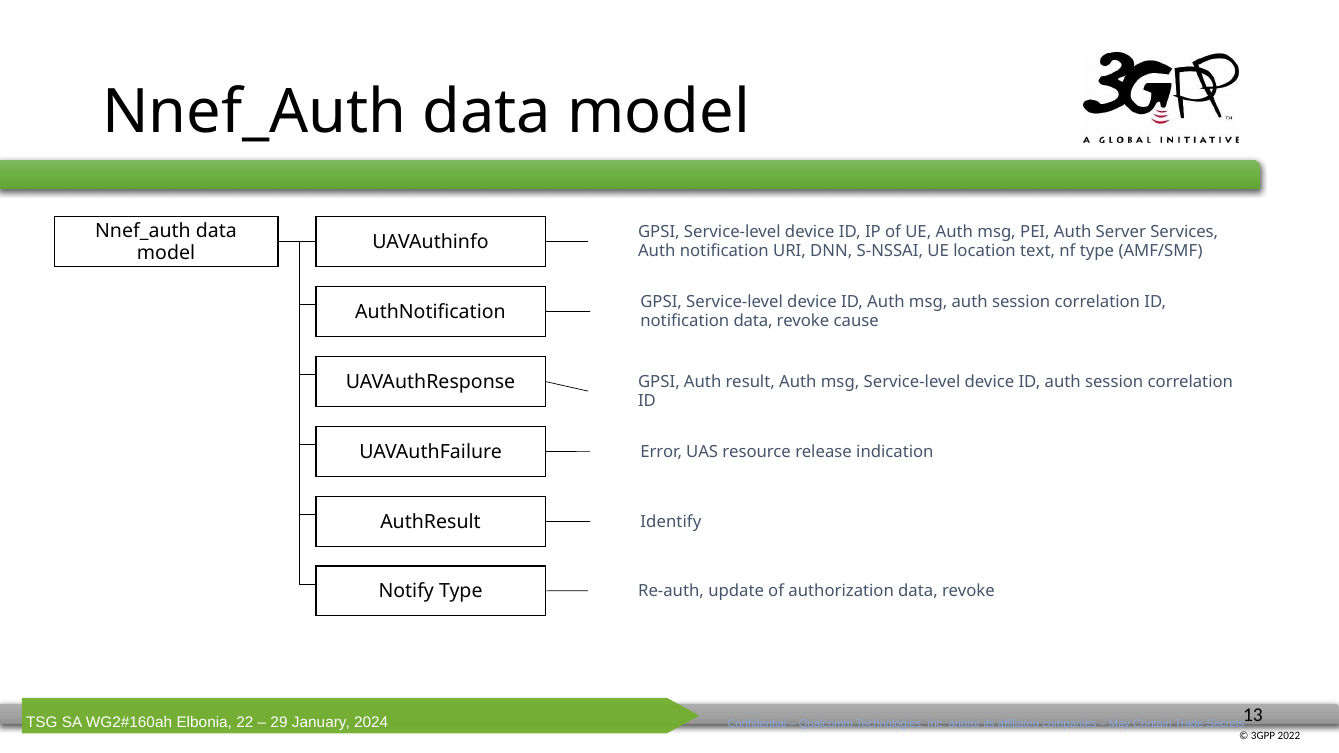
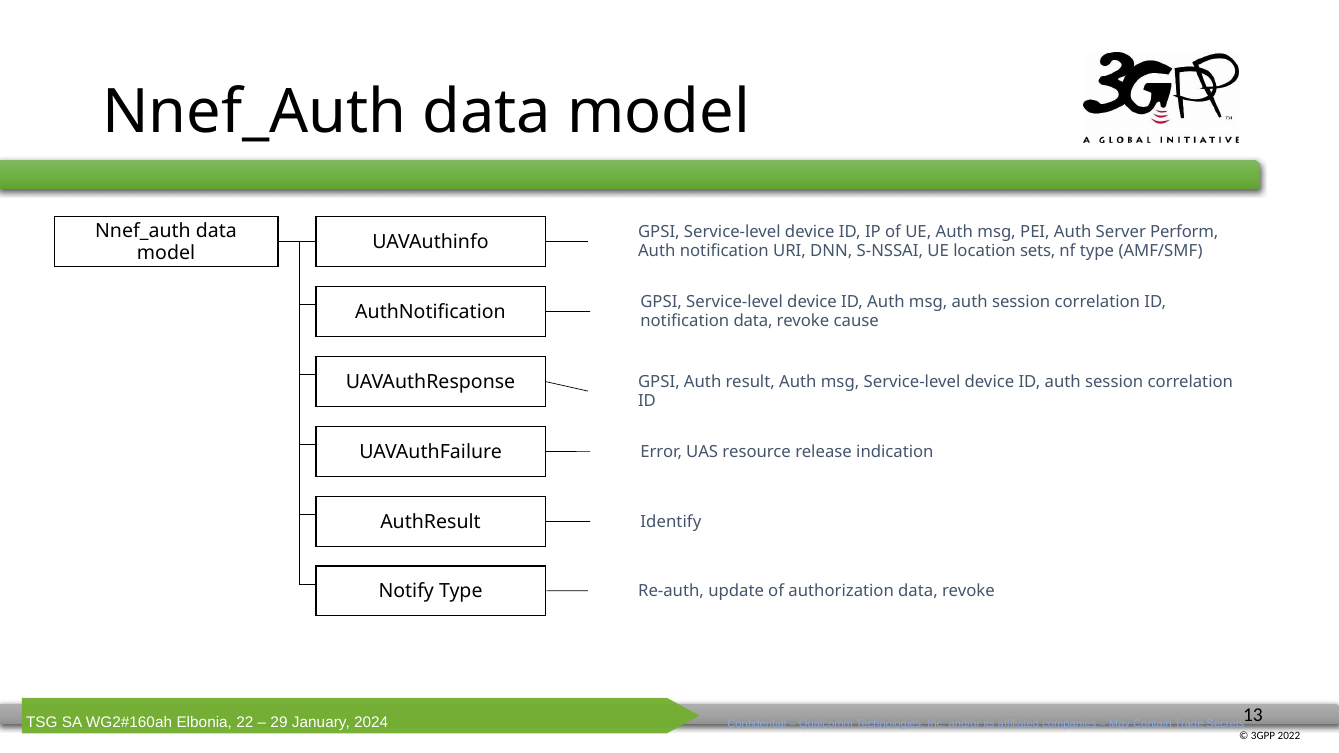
Services: Services -> Perform (1184, 232)
text: text -> sets (1038, 251)
